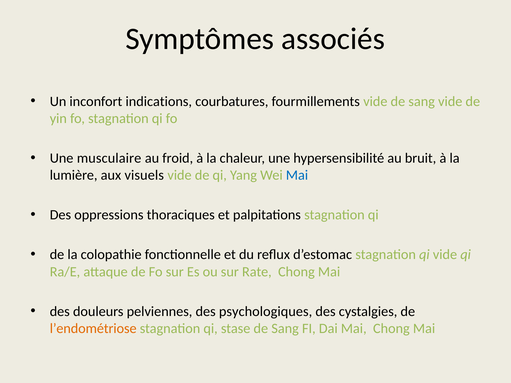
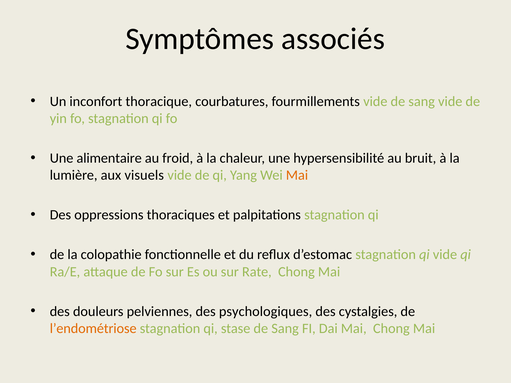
indications: indications -> thoracique (159, 101)
musculaire: musculaire -> alimentaire (109, 158)
Mai colour: blue -> orange (297, 175)
